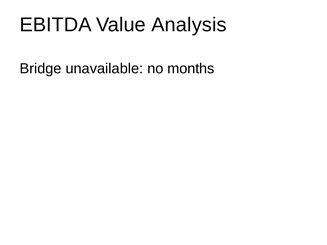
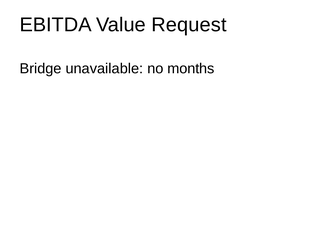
Analysis: Analysis -> Request (189, 25)
